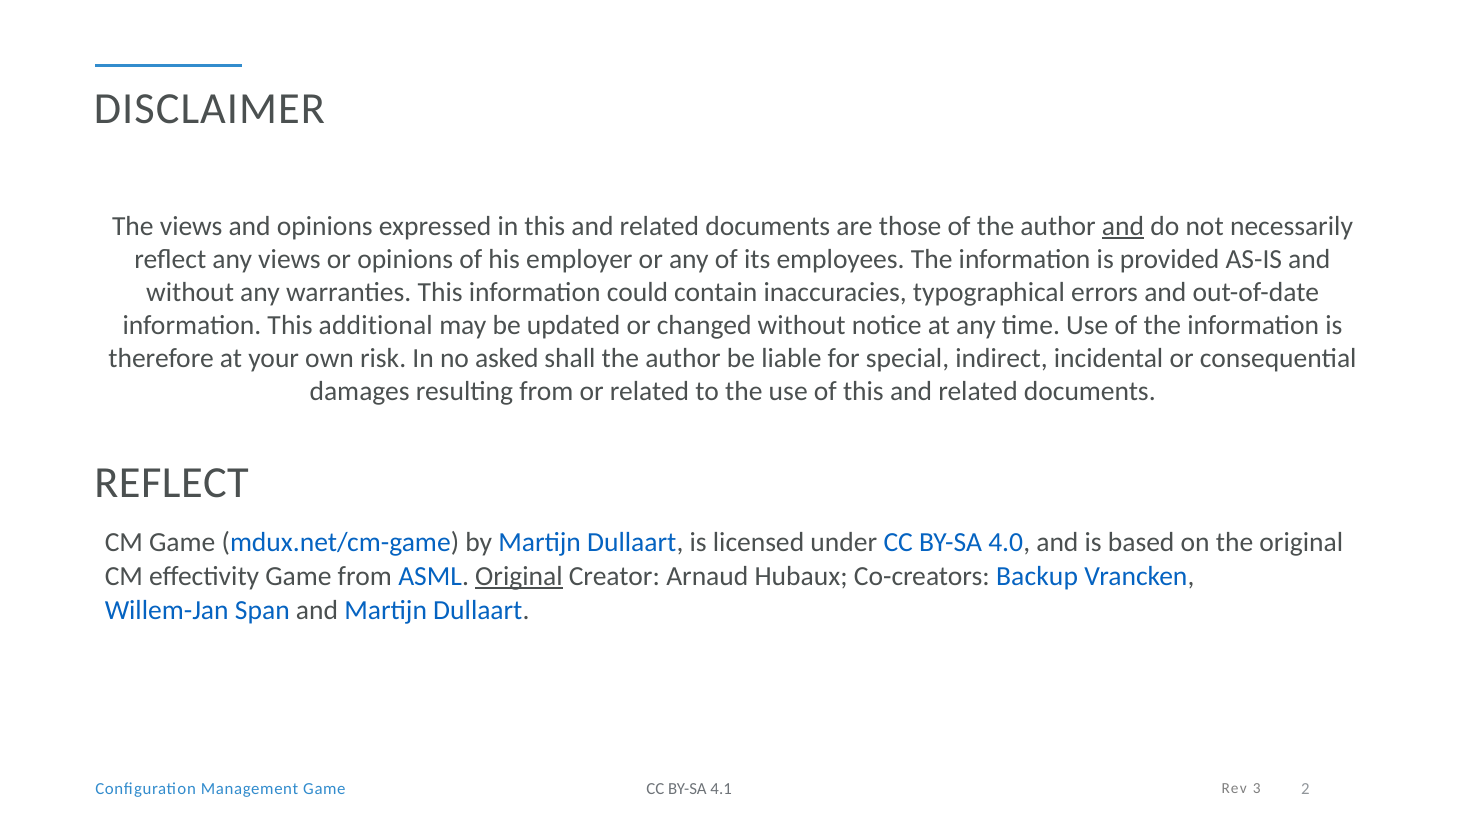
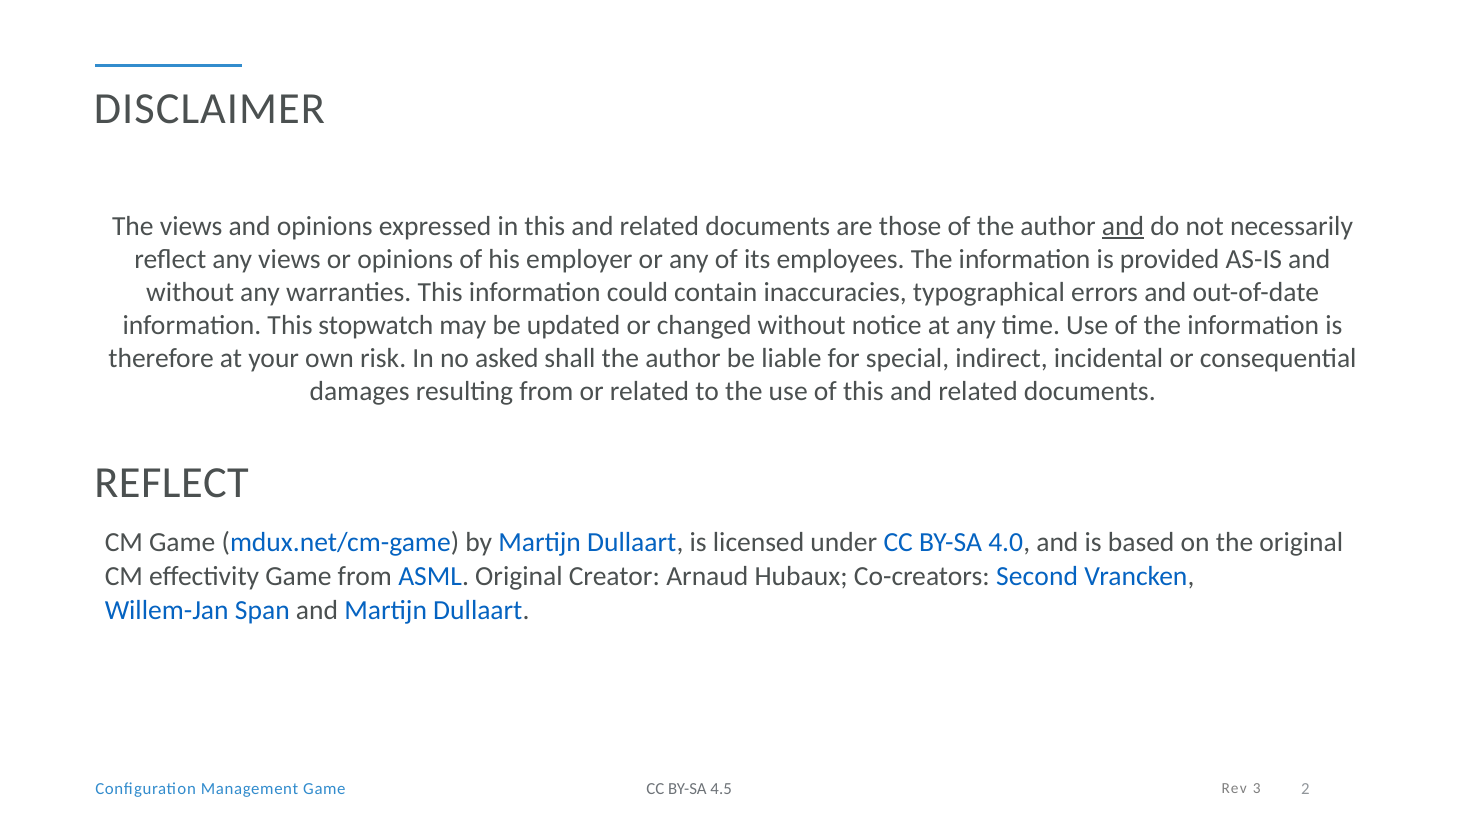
additional: additional -> stopwatch (376, 325)
Original underline: present -> none (519, 576)
Backup: Backup -> Second (1037, 576)
4.1: 4.1 -> 4.5 (721, 789)
